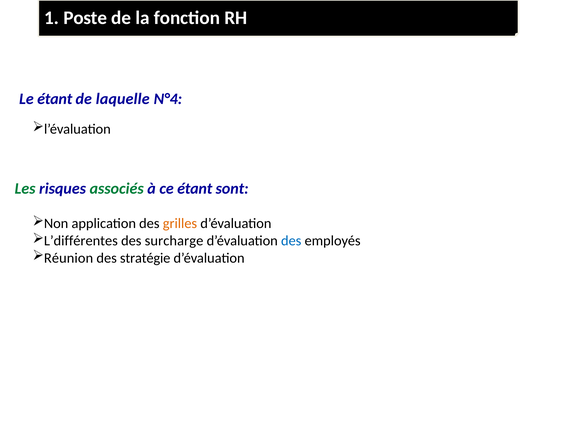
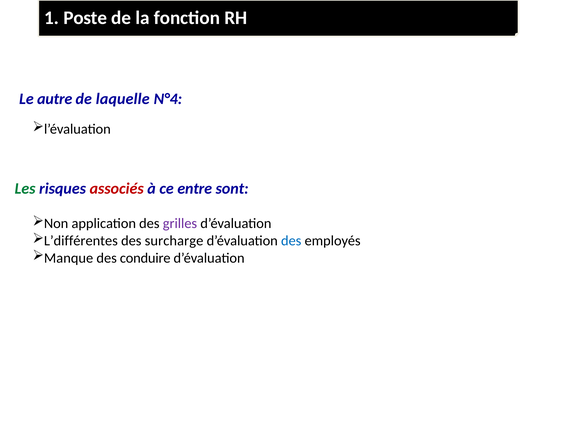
Le étant: étant -> autre (55, 99)
associés colour: green -> red (117, 189)
ce étant: étant -> entre (195, 189)
grilles colour: orange -> purple (180, 224)
Réunion: Réunion -> Manque (69, 258)
stratégie: stratégie -> conduire (145, 258)
